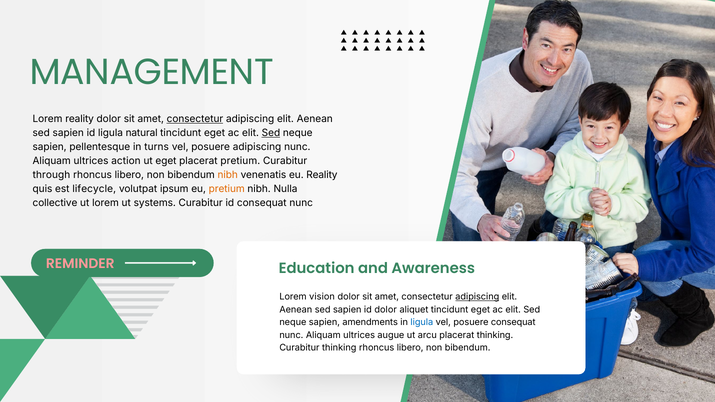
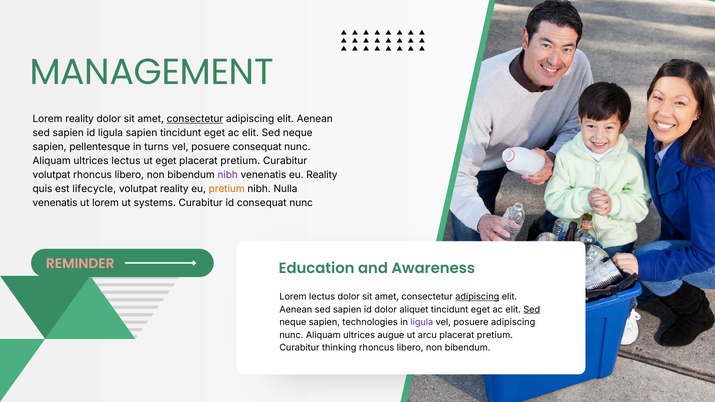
ligula natural: natural -> sapien (142, 133)
Sed underline: present -> none (271, 133)
posuere adipiscing: adipiscing -> consequat (257, 147)
ultrices action: action -> lectus (126, 161)
through: through -> volutpat (52, 175)
nibh colour: orange -> purple (228, 175)
volutpat ipsum: ipsum -> reality (174, 189)
collective: collective -> venenatis (55, 203)
Lorem vision: vision -> lectus (322, 297)
Sed underline: none -> present (532, 310)
amendments: amendments -> technologies (370, 322)
ligula colour: blue -> purple (422, 322)
posuere consequat: consequat -> adipiscing (513, 322)
arcu placerat thinking: thinking -> pretium (495, 335)
